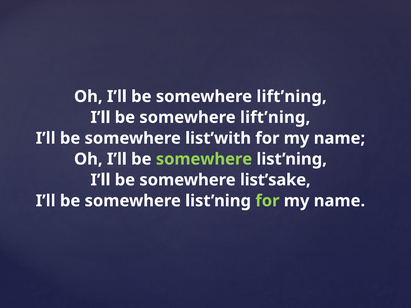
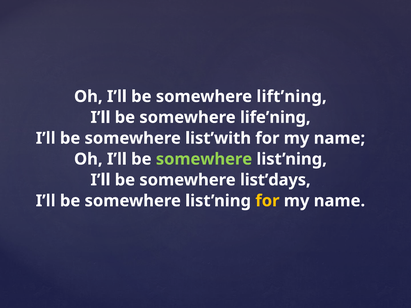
lift’ning: lift’ning -> life’ning (275, 117)
list’sake: list’sake -> list’days (275, 180)
for colour: light green -> yellow (267, 201)
